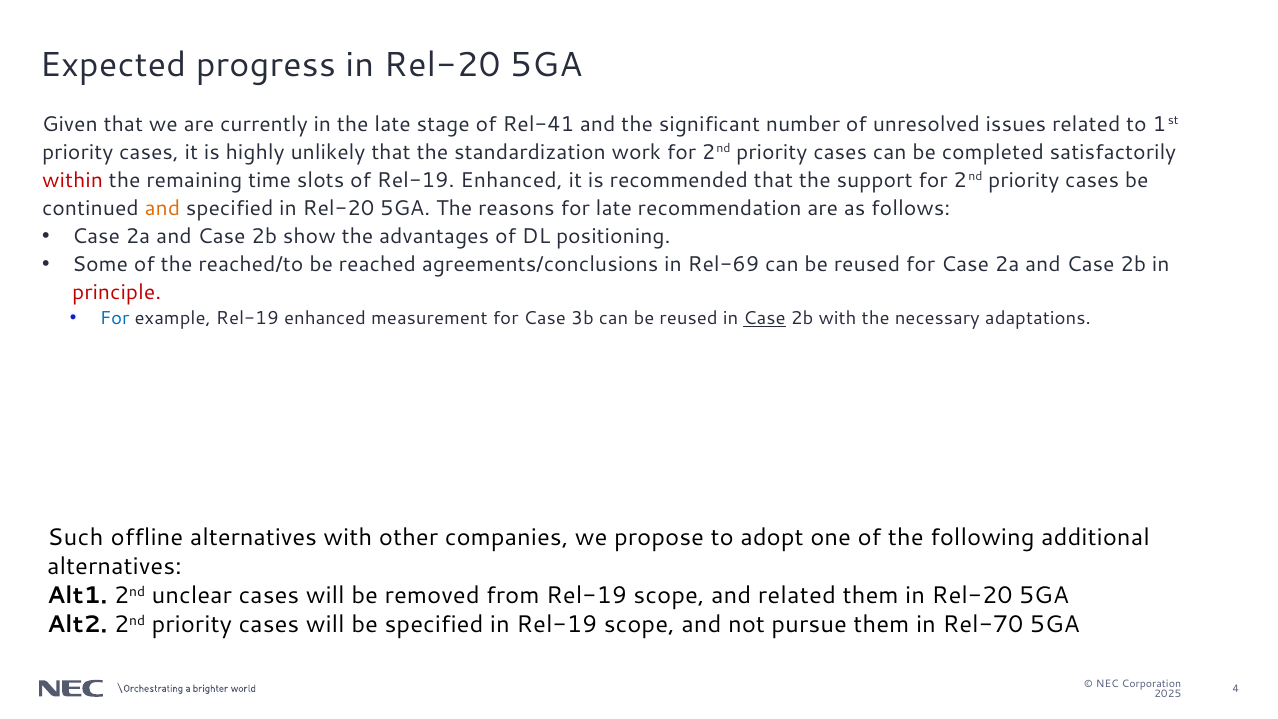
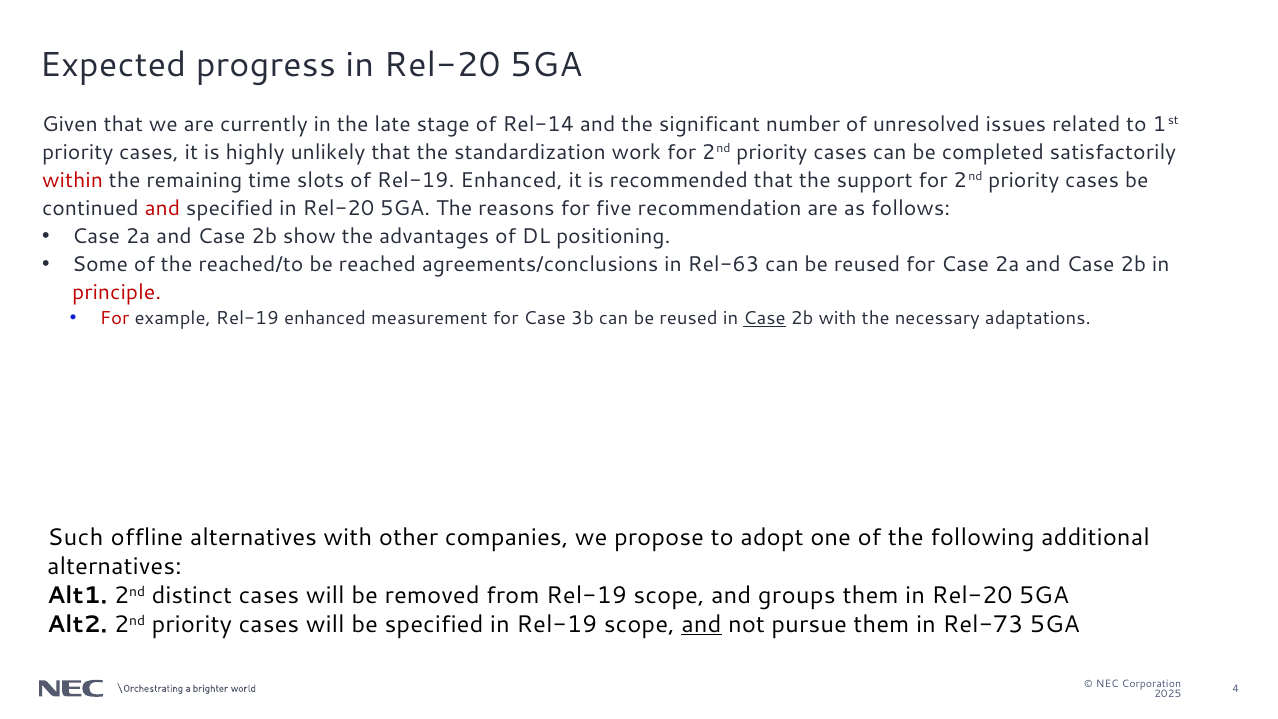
Rel-41: Rel-41 -> Rel-14 (538, 124)
and colour: orange -> red (162, 208)
for late: late -> five (614, 208)
Rel-69: Rel-69 -> Rel-63 (723, 264)
For colour: blue -> red (115, 318)
unclear: unclear -> distinct (192, 595)
and related: related -> groups (797, 595)
and underline: none -> present (701, 624)
Rel-70: Rel-70 -> Rel-73 (983, 624)
